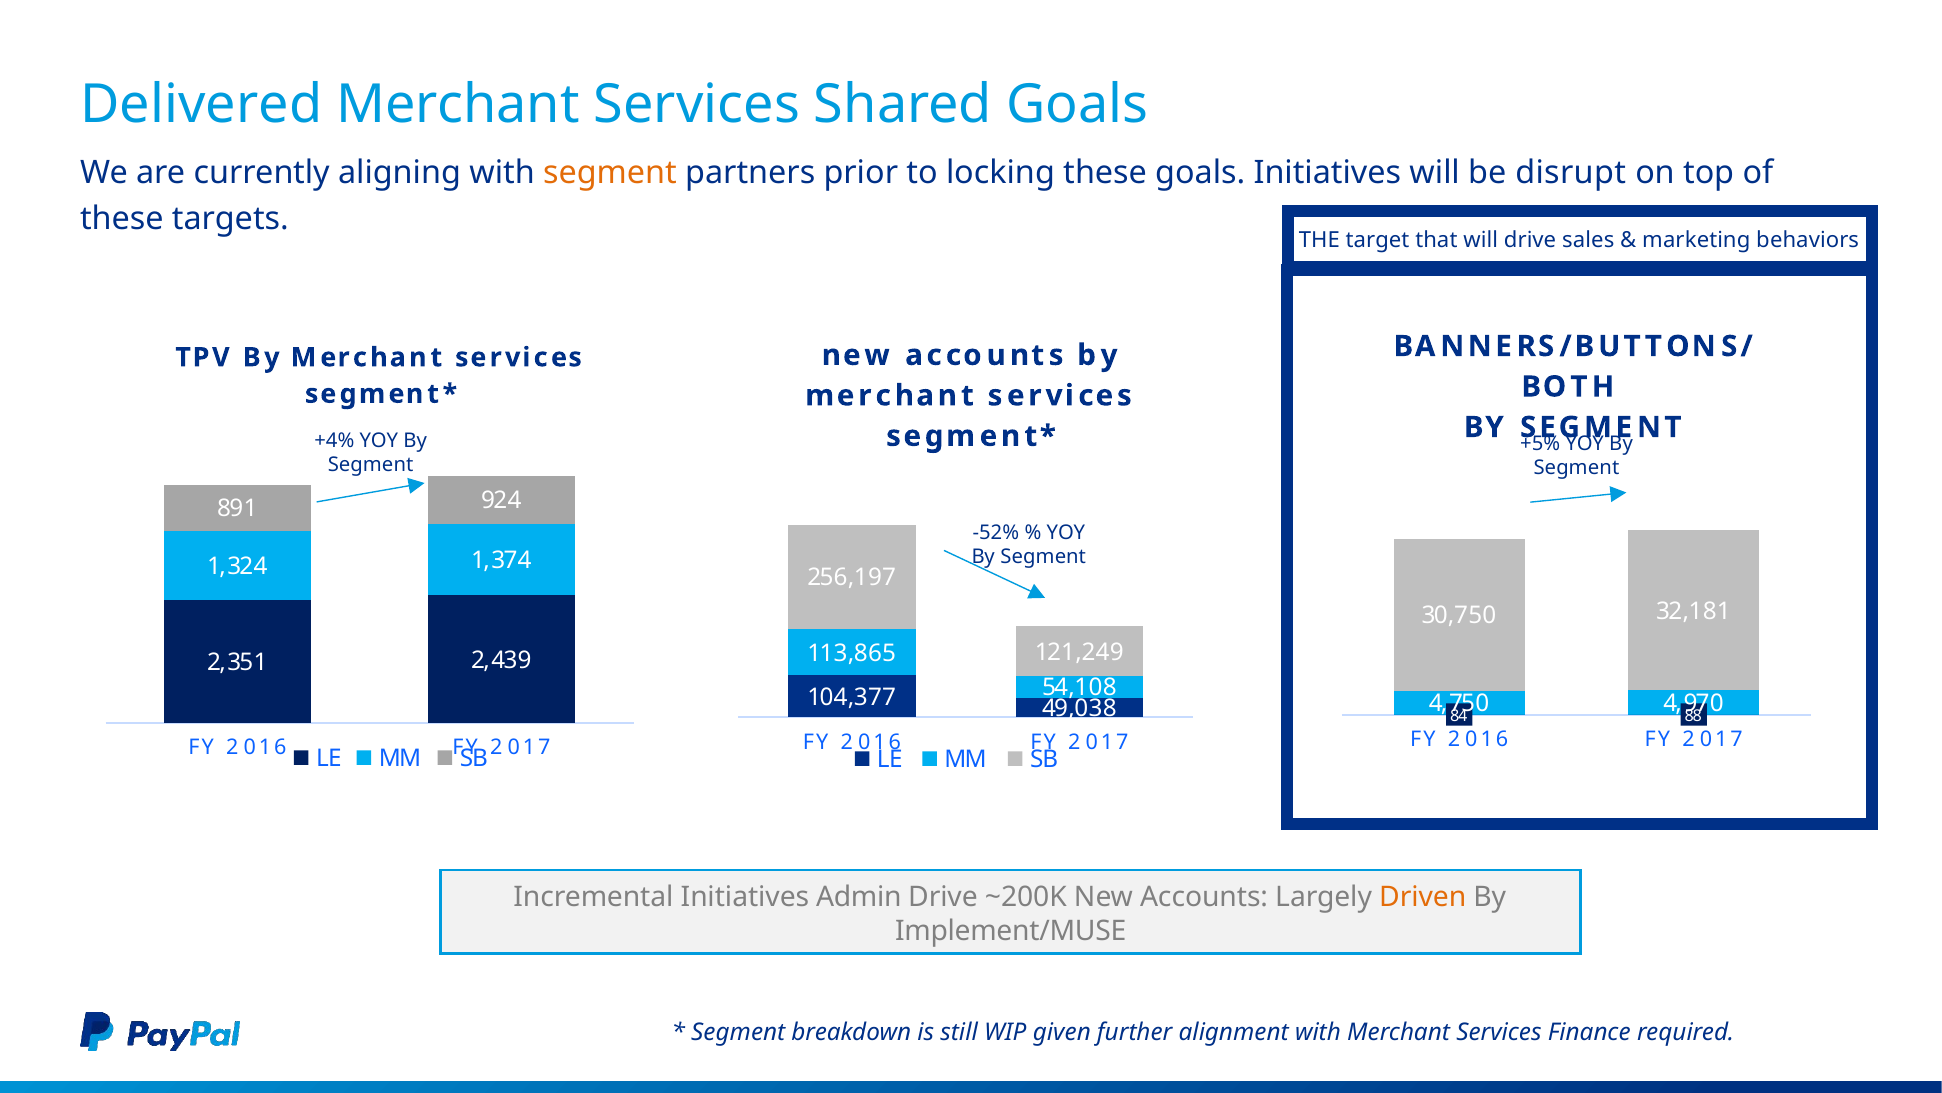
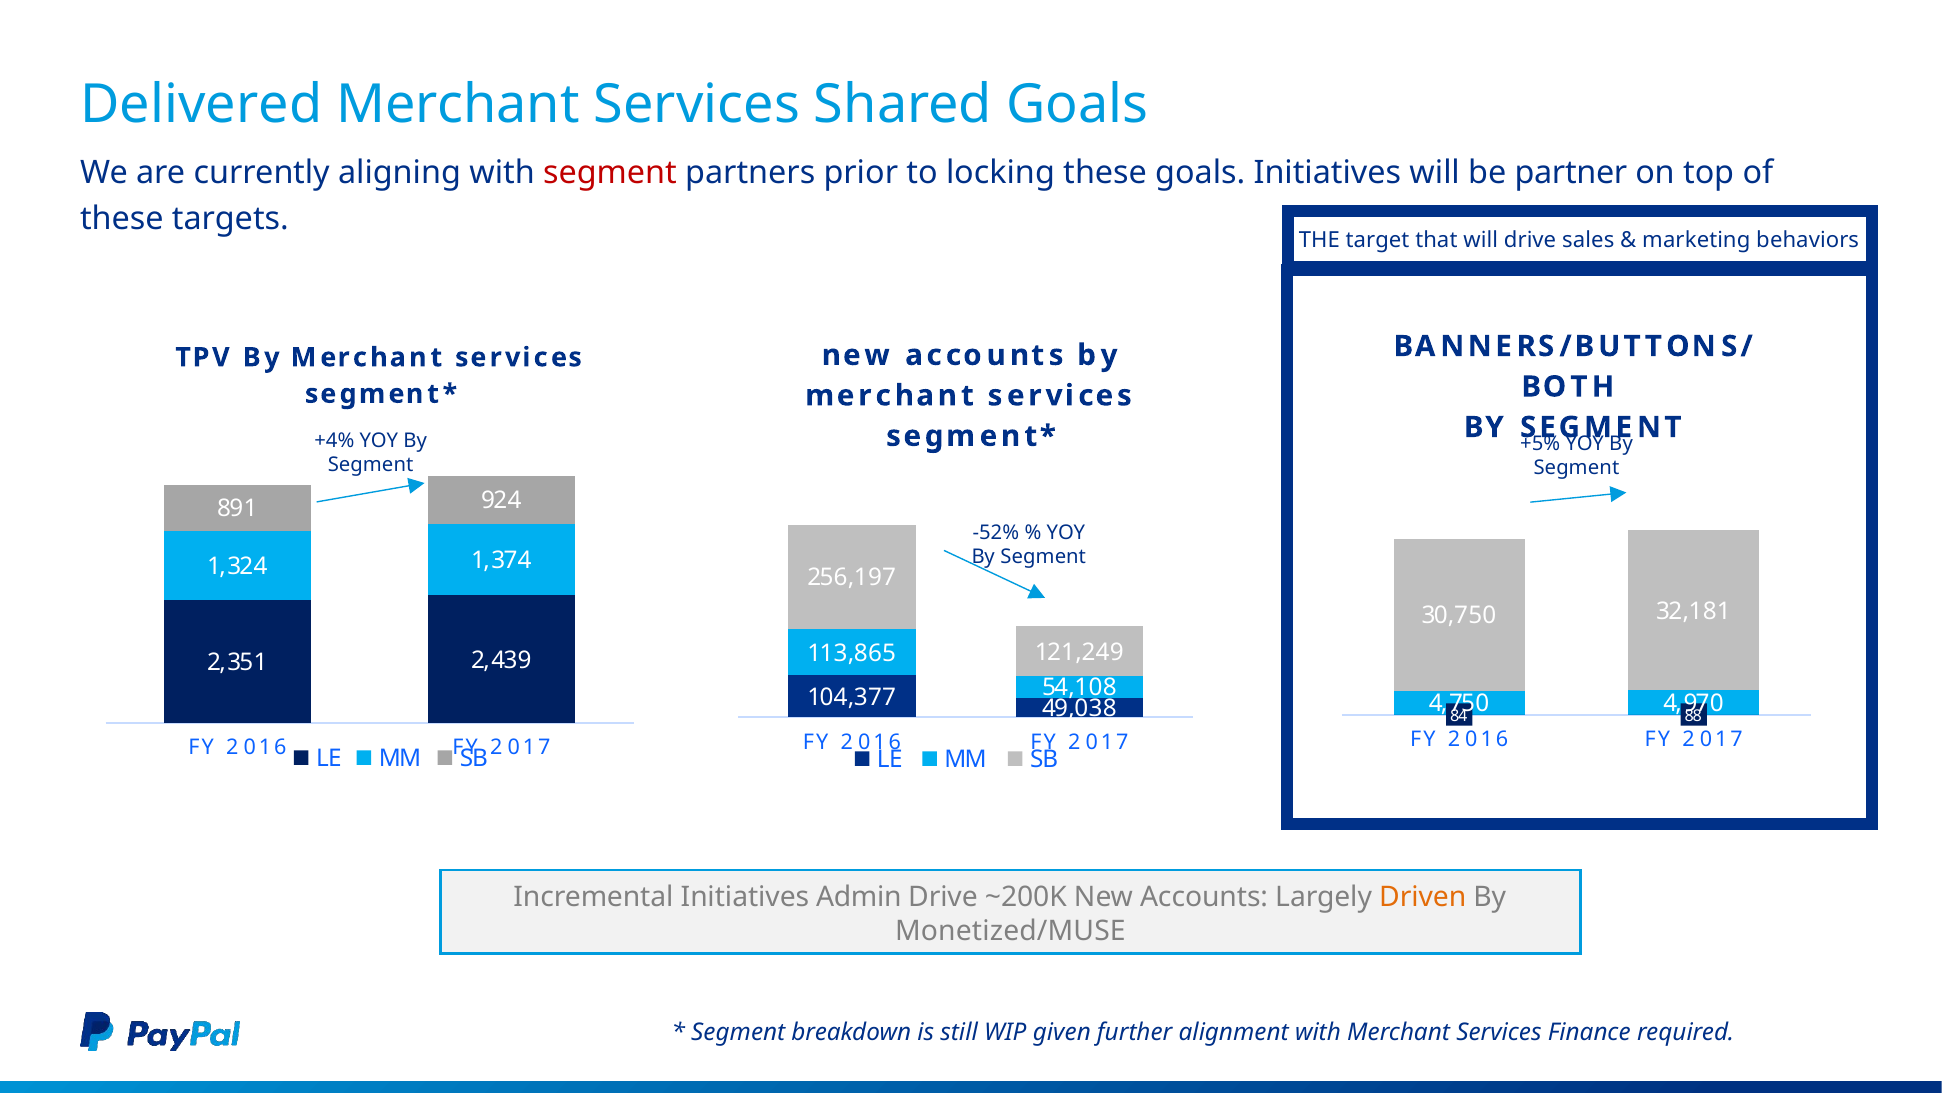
segment colour: orange -> red (610, 172)
disrupt: disrupt -> partner (1571, 172)
Implement/MUSE: Implement/MUSE -> Monetized/MUSE (1010, 930)
